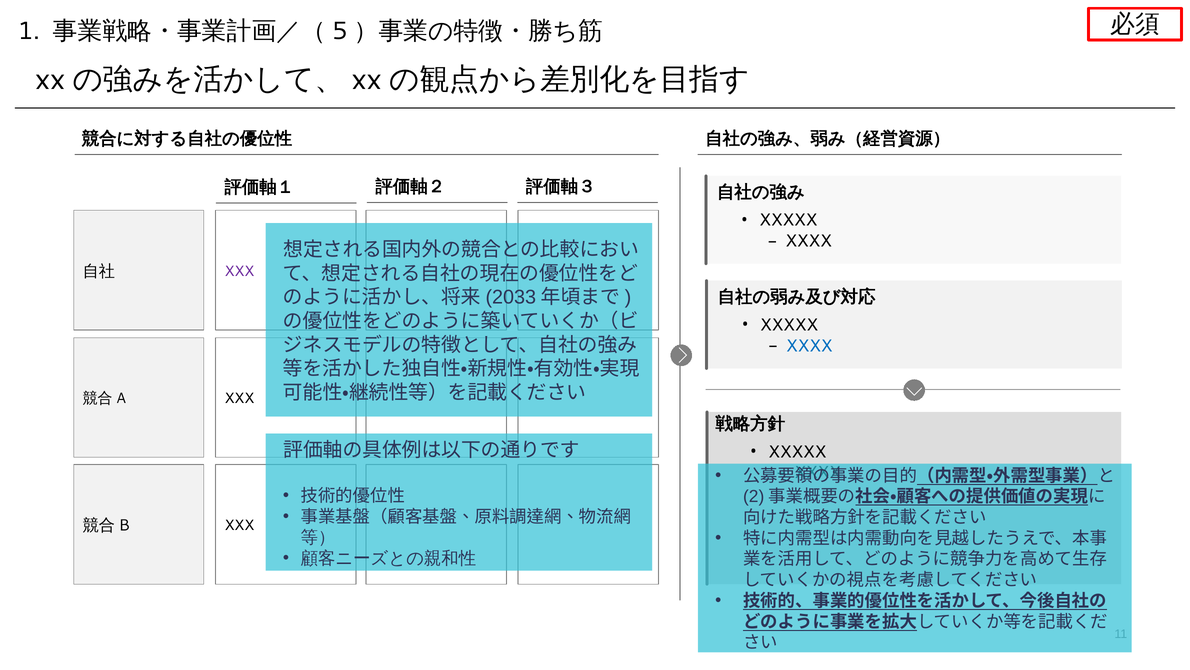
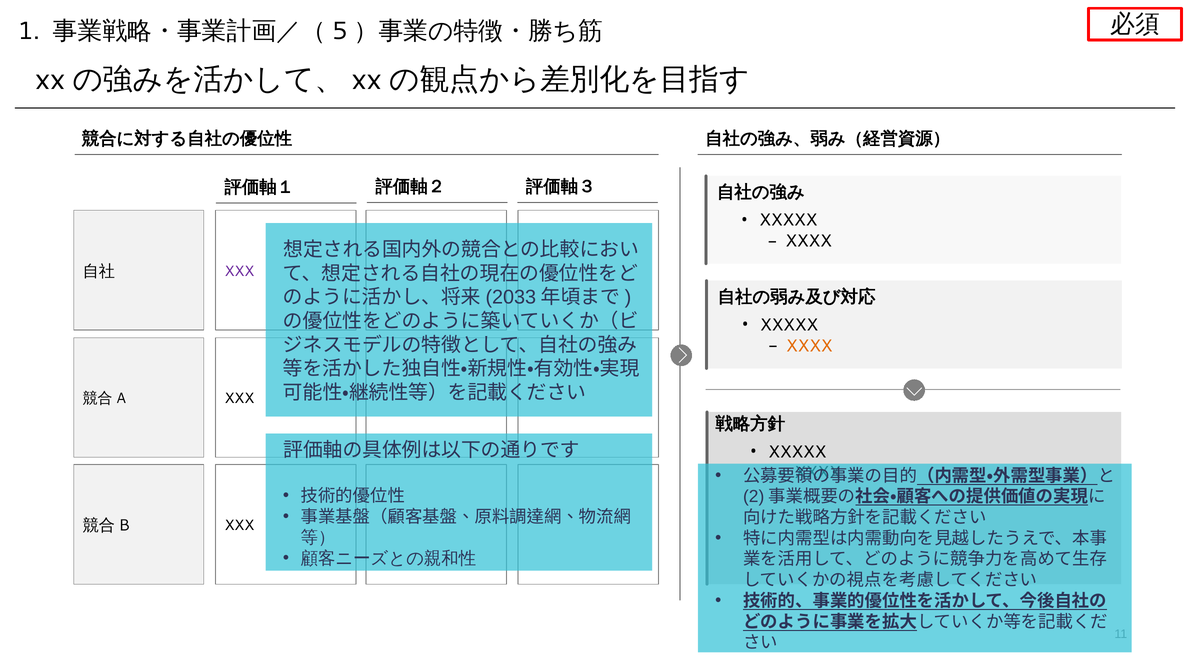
XXXX colour: blue -> orange (809, 346)
